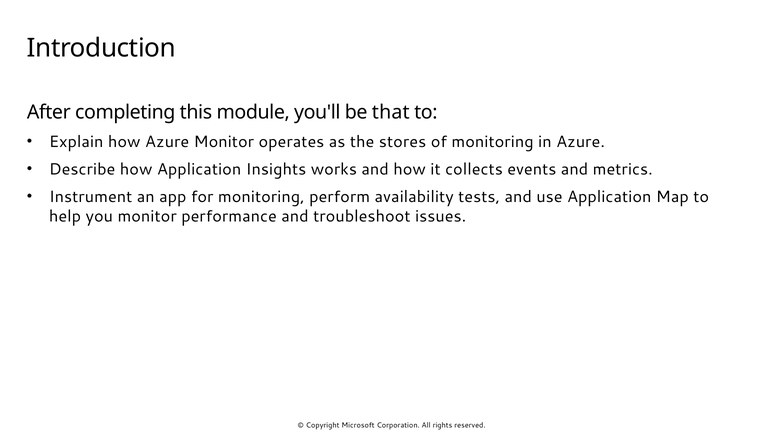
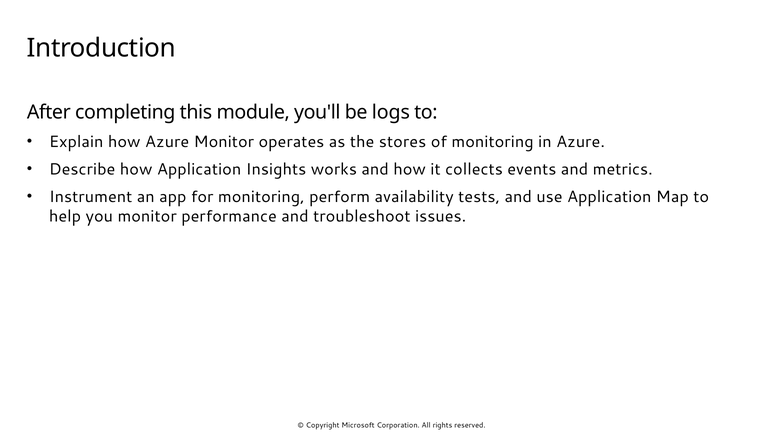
that: that -> logs (391, 113)
